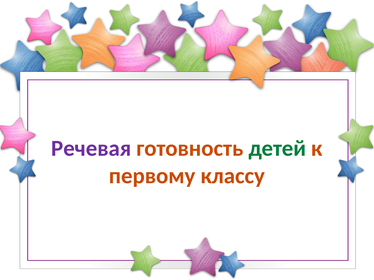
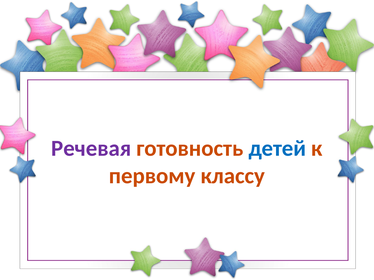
детей colour: green -> blue (277, 149)
